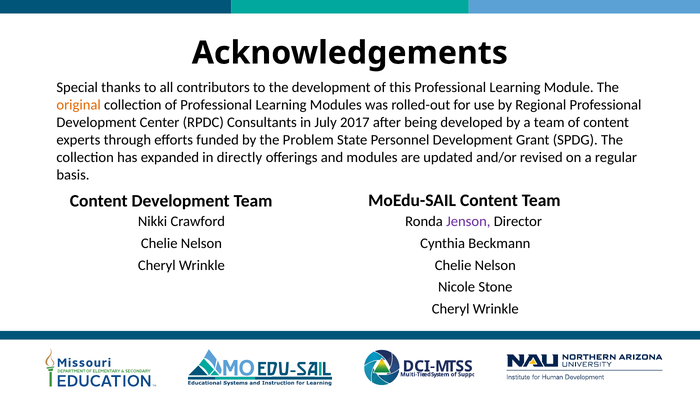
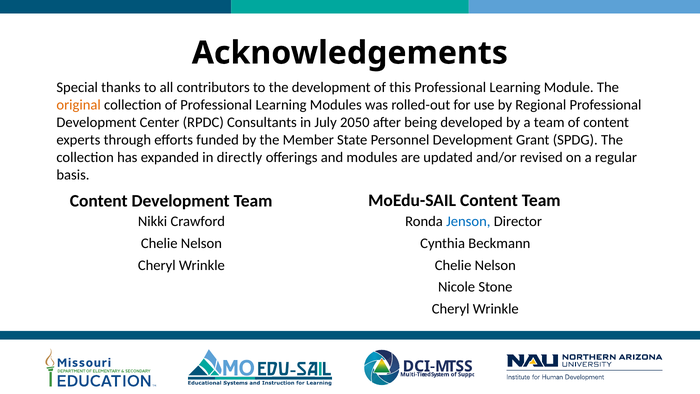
2017: 2017 -> 2050 (355, 122)
Problem: Problem -> Member (308, 140)
Jenson colour: purple -> blue (468, 221)
